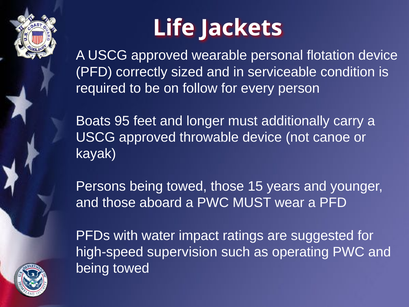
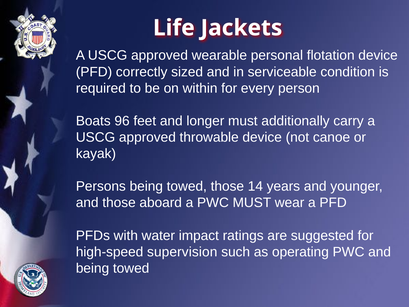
follow: follow -> within (200, 88)
95: 95 -> 96 (122, 121)
15: 15 -> 14 (255, 186)
